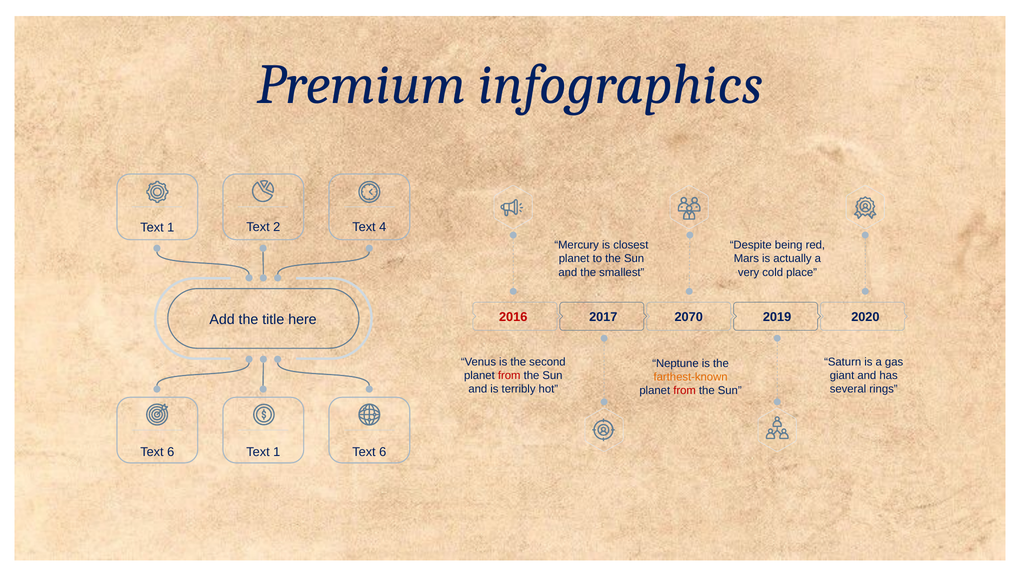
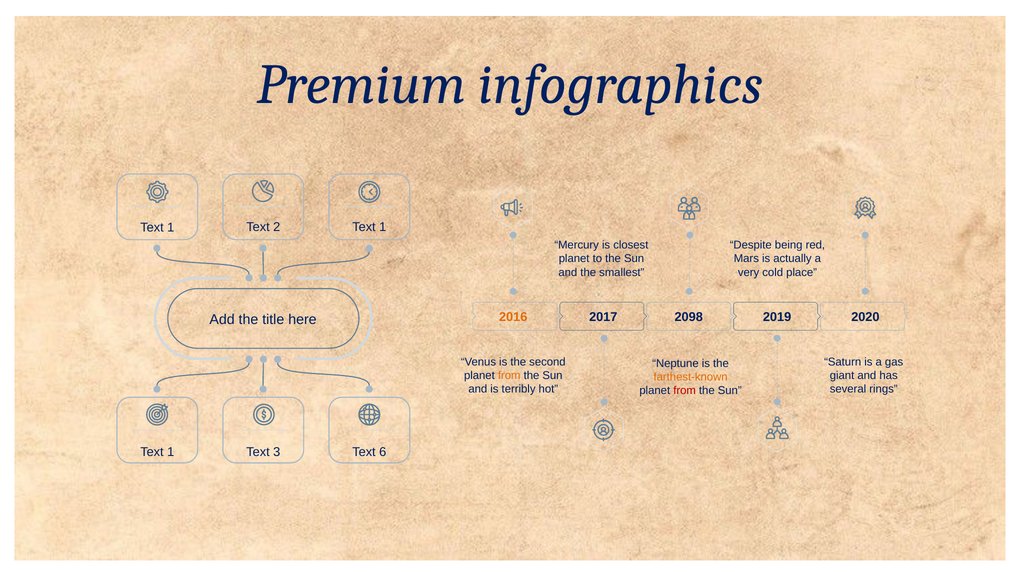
2 Text 4: 4 -> 1 (383, 227)
2016 colour: red -> orange (513, 317)
2070: 2070 -> 2098 (689, 317)
from colour: red -> orange (509, 375)
6: 6 -> 1 (171, 452)
1: 1 -> 3 (277, 452)
